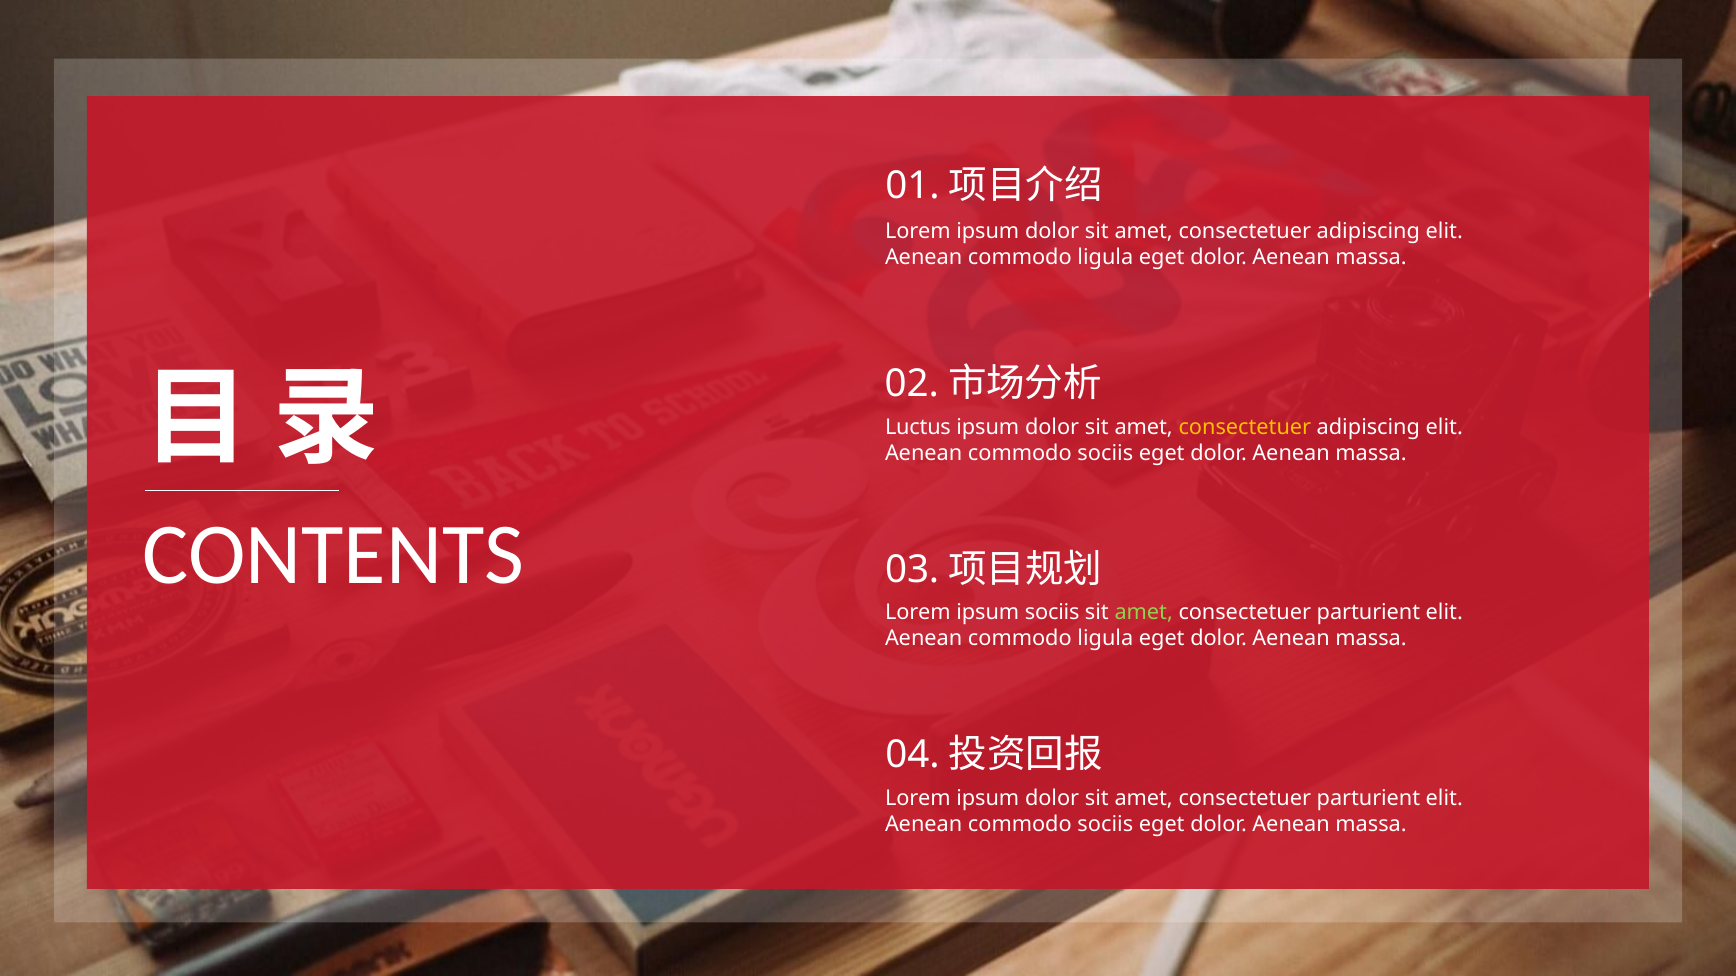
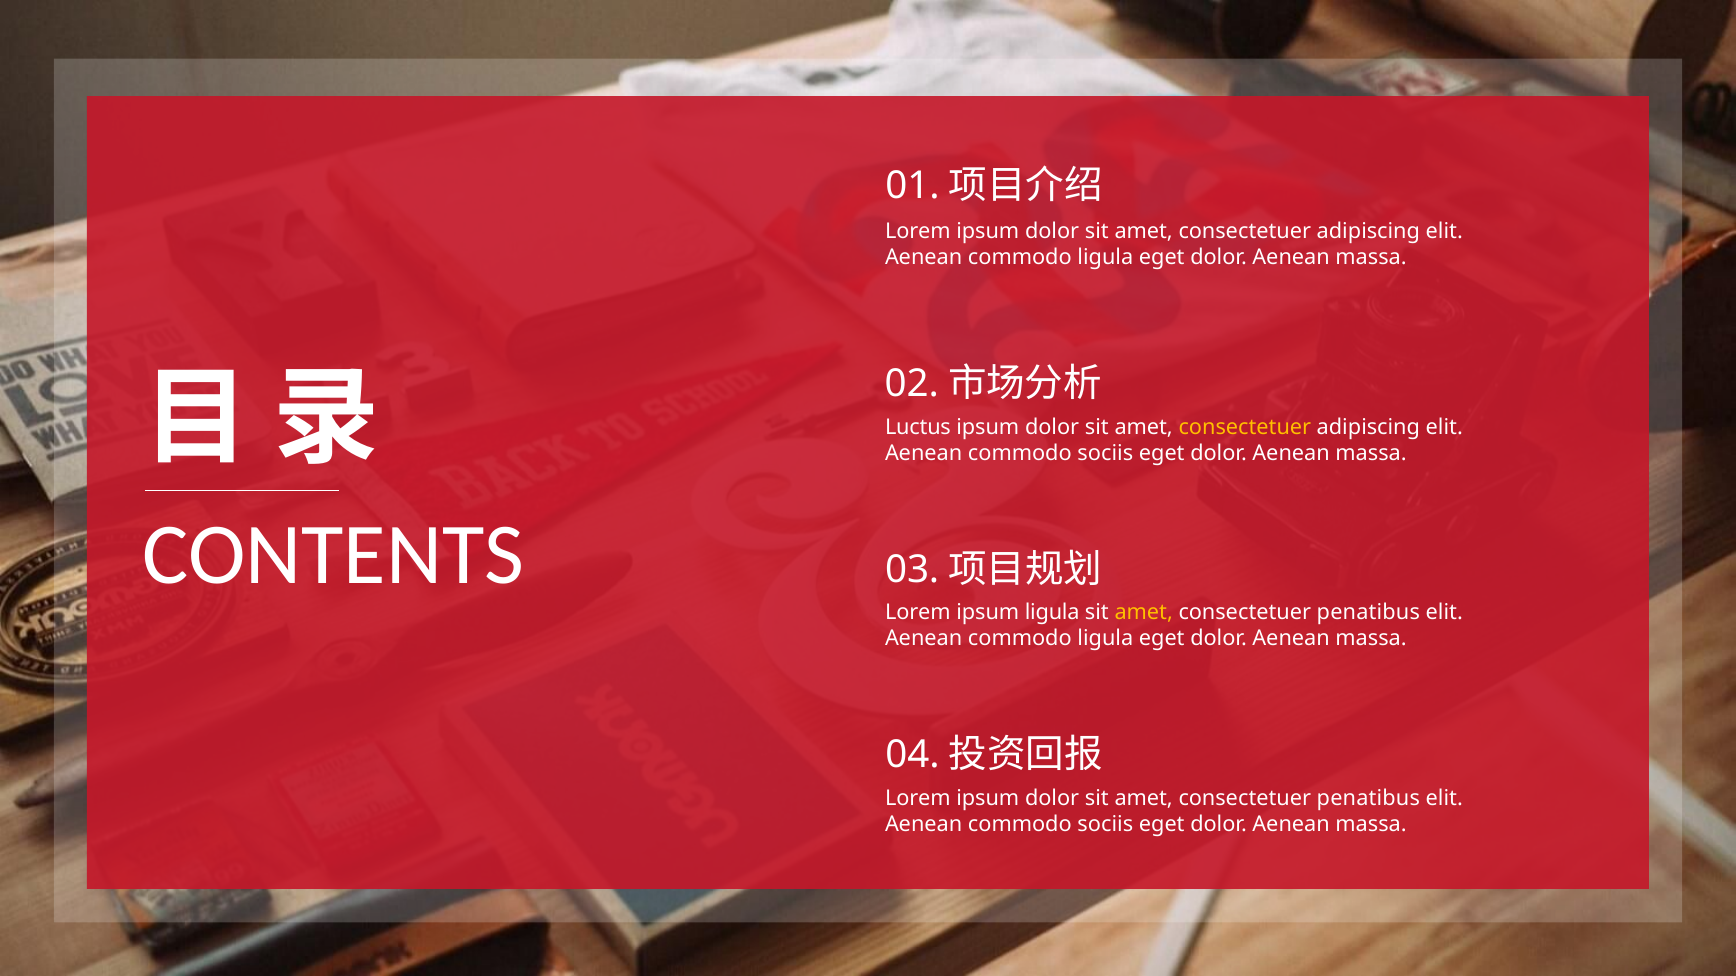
ipsum sociis: sociis -> ligula (1052, 612)
amet colour: light green -> yellow (1144, 612)
parturient: parturient -> penatibus (1368, 612)
parturient: parturient -> penatibus (1368, 799)
